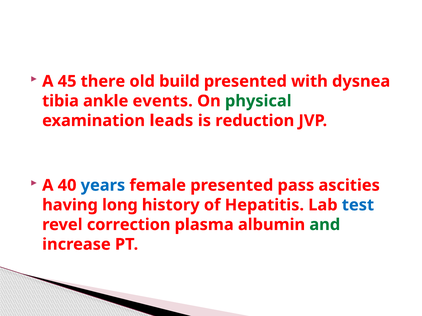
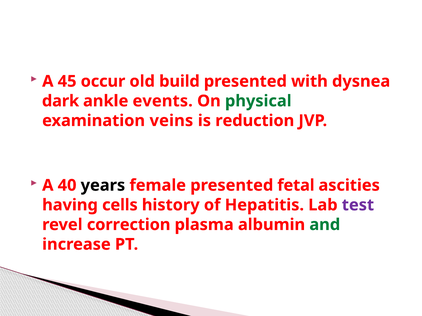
there: there -> occur (103, 81)
tibia: tibia -> dark (61, 101)
leads: leads -> veins (171, 121)
years colour: blue -> black (103, 186)
pass: pass -> fetal (296, 186)
long: long -> cells (120, 205)
test colour: blue -> purple (358, 205)
